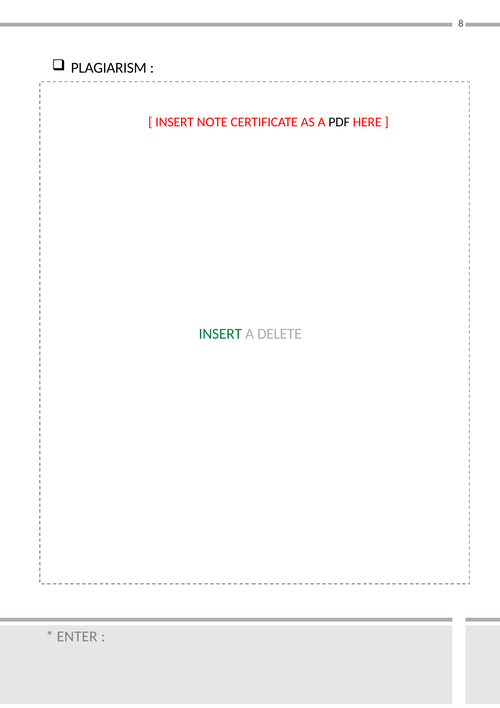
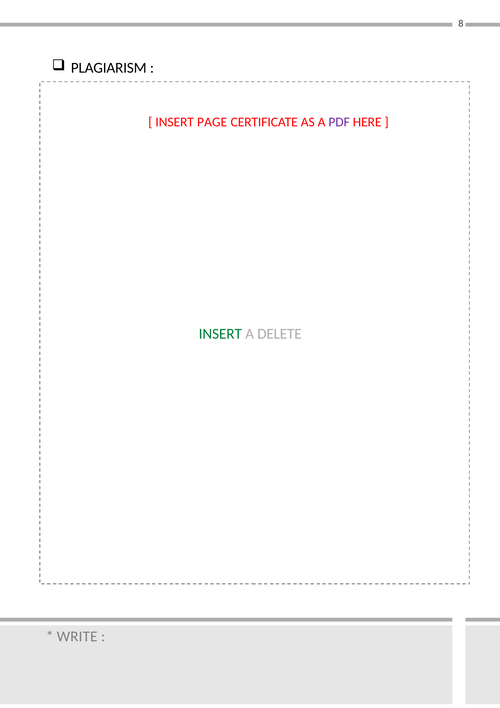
NOTE: NOTE -> PAGE (212, 122)
PDF colour: black -> purple (339, 122)
ENTER: ENTER -> WRITE (77, 636)
